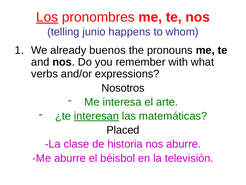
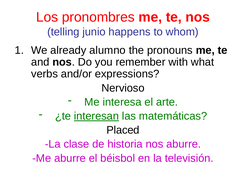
Los underline: present -> none (47, 17)
buenos: buenos -> alumno (107, 50)
Nosotros: Nosotros -> Nervioso (123, 88)
